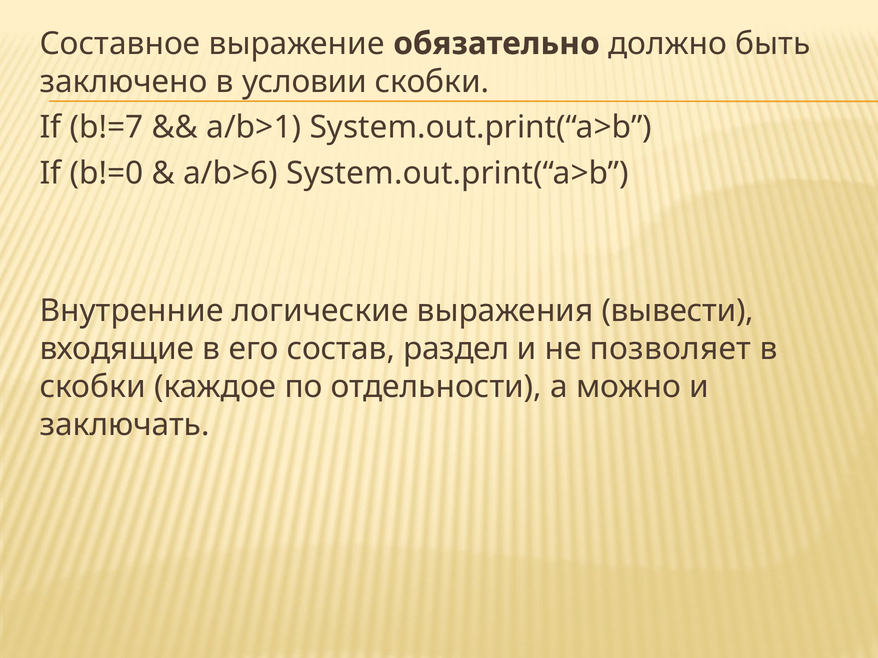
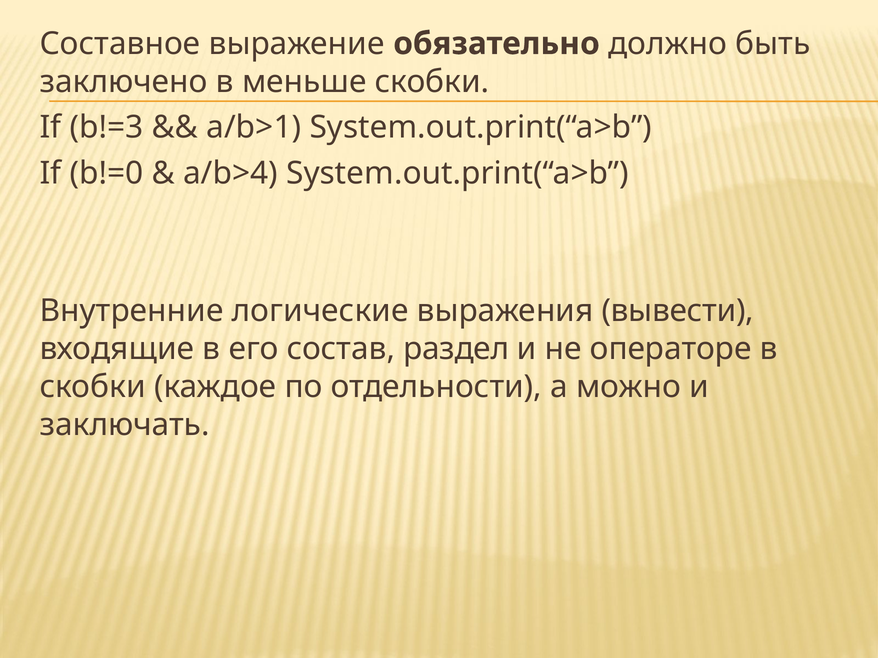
условии: условии -> меньше (304, 82)
b!=7: b!=7 -> b!=3 (106, 128)
a/b>6: a/b>6 -> a/b>4 (231, 173)
позволяет: позволяет -> операторе (671, 349)
